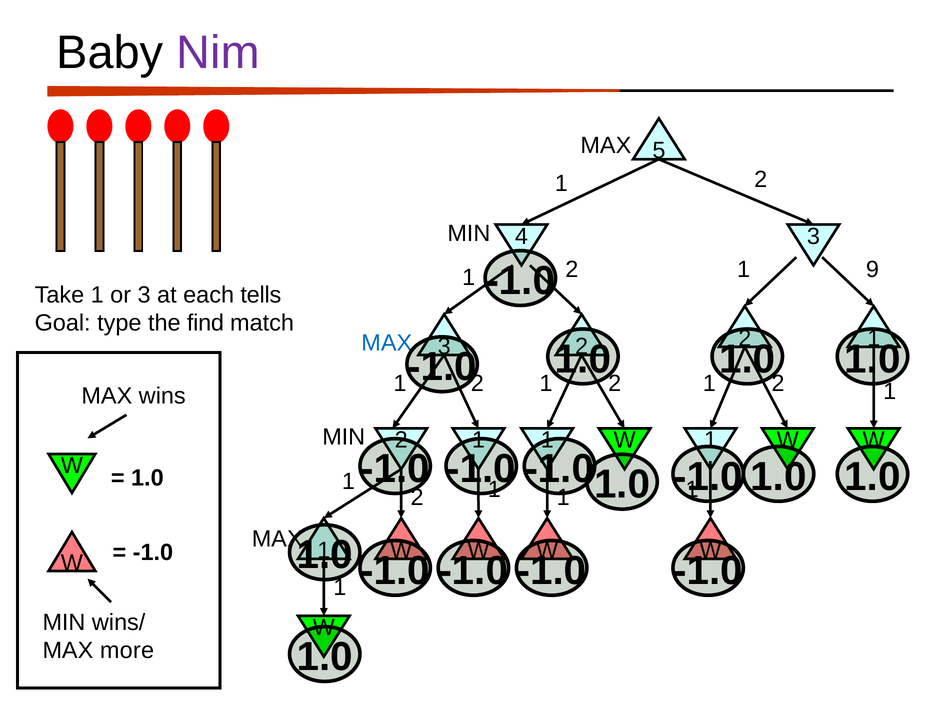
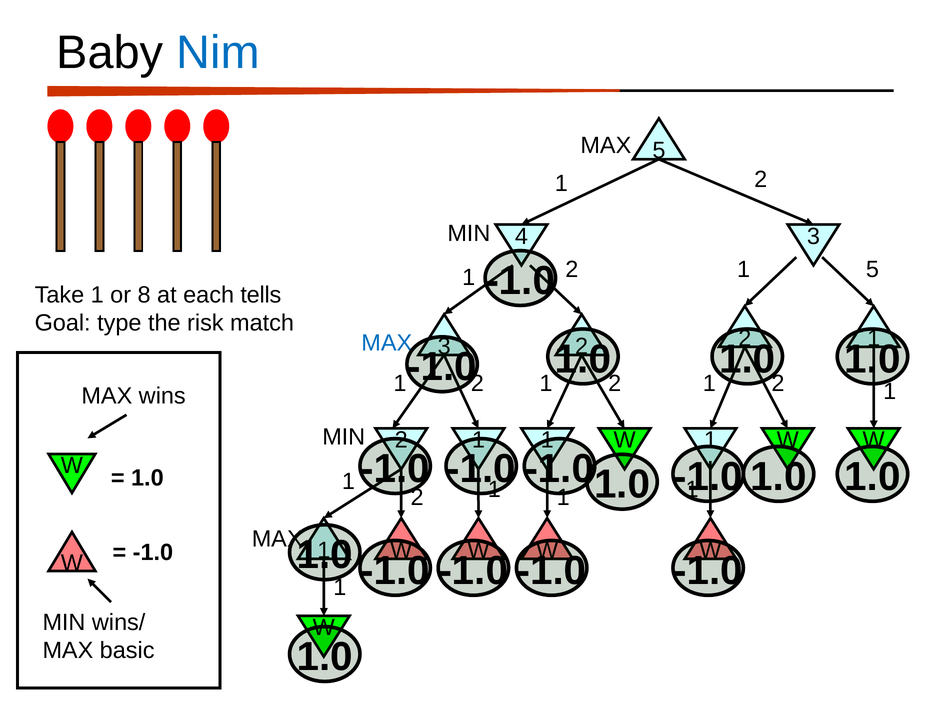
Nim colour: purple -> blue (218, 53)
2 9: 9 -> 5 (872, 269)
or 3: 3 -> 8 (144, 295)
find: find -> risk (205, 323)
more: more -> basic (127, 650)
